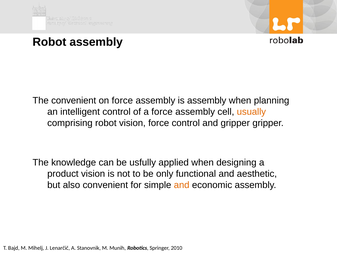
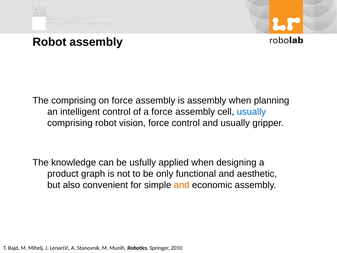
The convenient: convenient -> comprising (74, 101)
usually colour: orange -> blue (251, 112)
and gripper: gripper -> usually (235, 123)
product vision: vision -> graph (93, 174)
